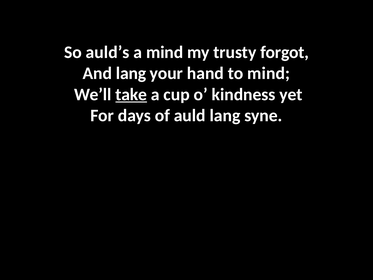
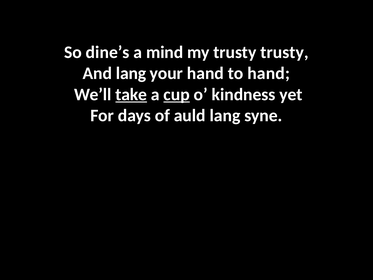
auld’s: auld’s -> dine’s (108, 52)
trusty forgot: forgot -> trusty (284, 52)
to mind: mind -> hand (269, 73)
cup underline: none -> present (177, 94)
